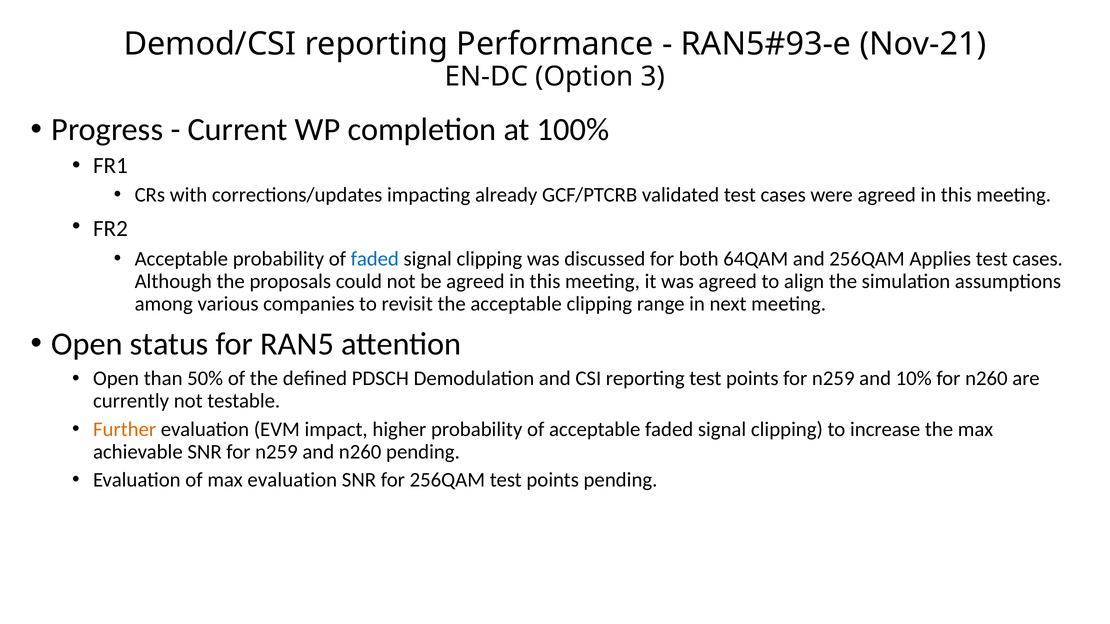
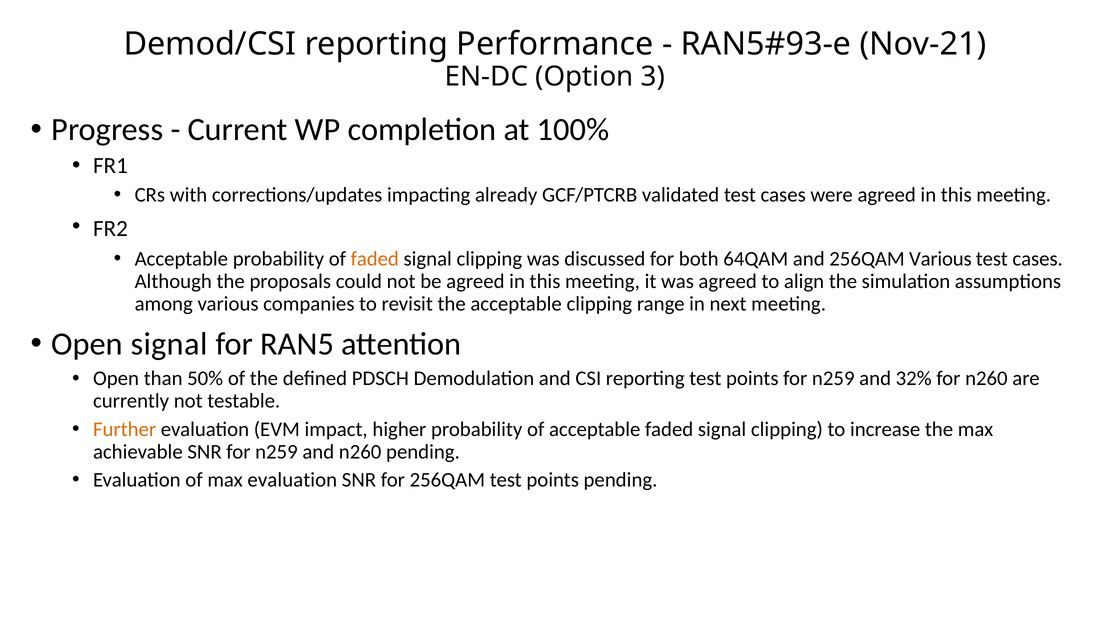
faded colour: blue -> orange (375, 259)
256QAM Applies: Applies -> Various (940, 259)
Open status: status -> signal (169, 344)
10%: 10% -> 32% (914, 379)
